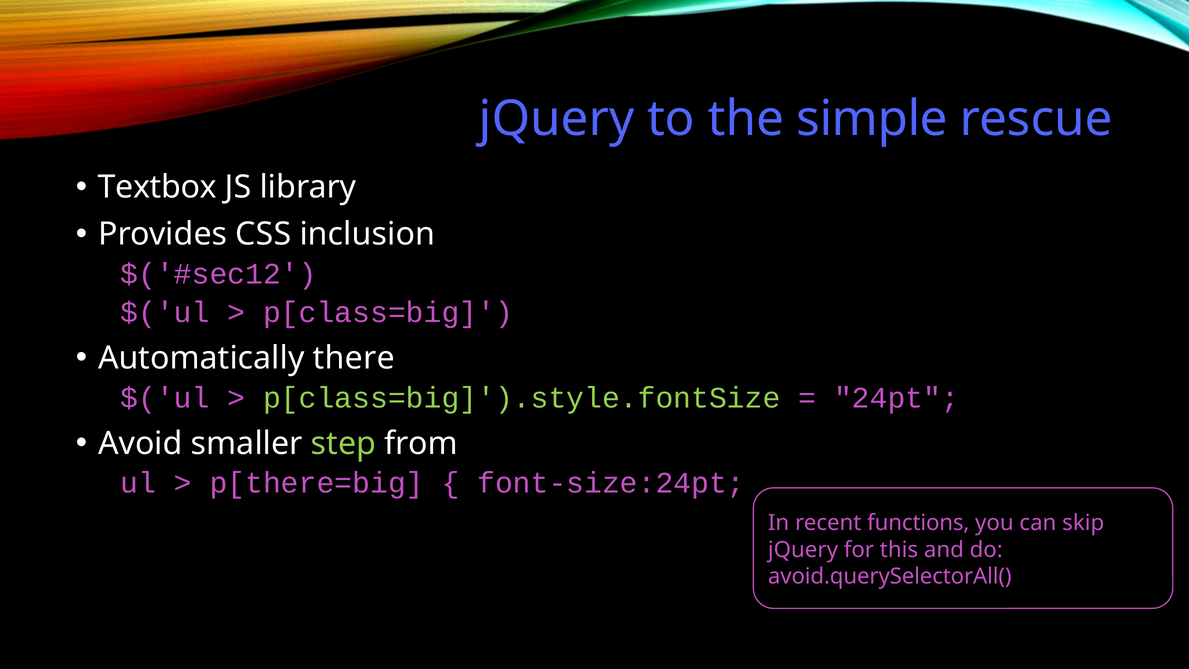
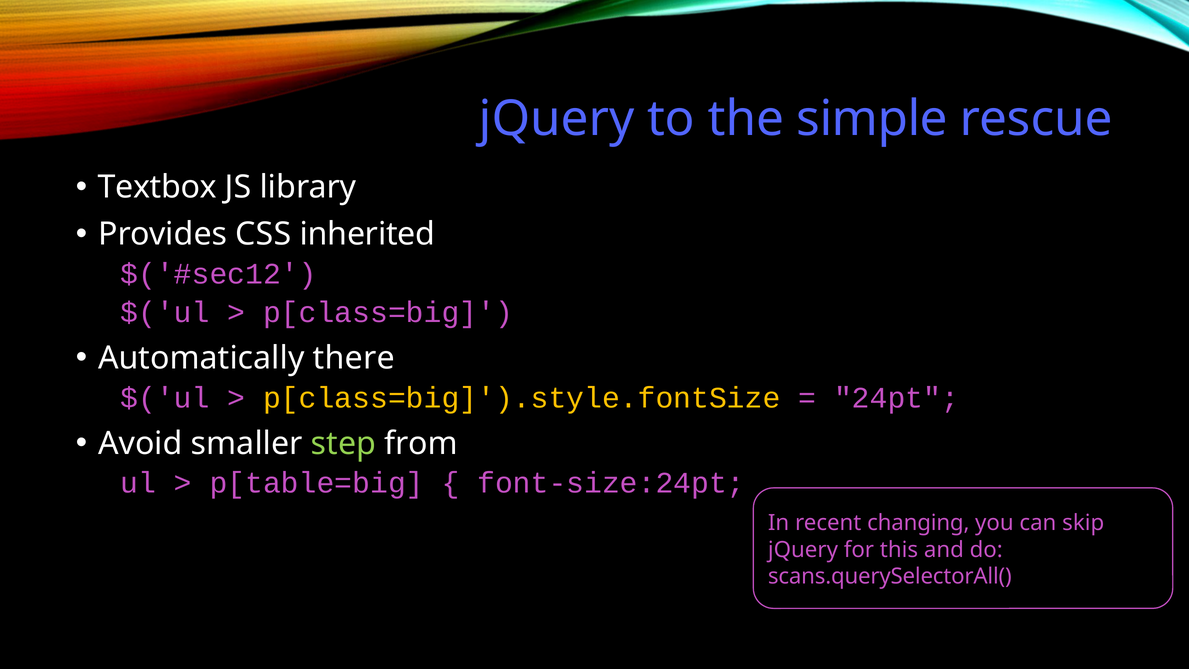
inclusion: inclusion -> inherited (367, 234)
p[class=big]').style.fontSize colour: light green -> yellow (522, 398)
p[there=big: p[there=big -> p[table=big (317, 483)
functions: functions -> changing (918, 523)
avoid.querySelectorAll(: avoid.querySelectorAll( -> scans.querySelectorAll( (890, 576)
